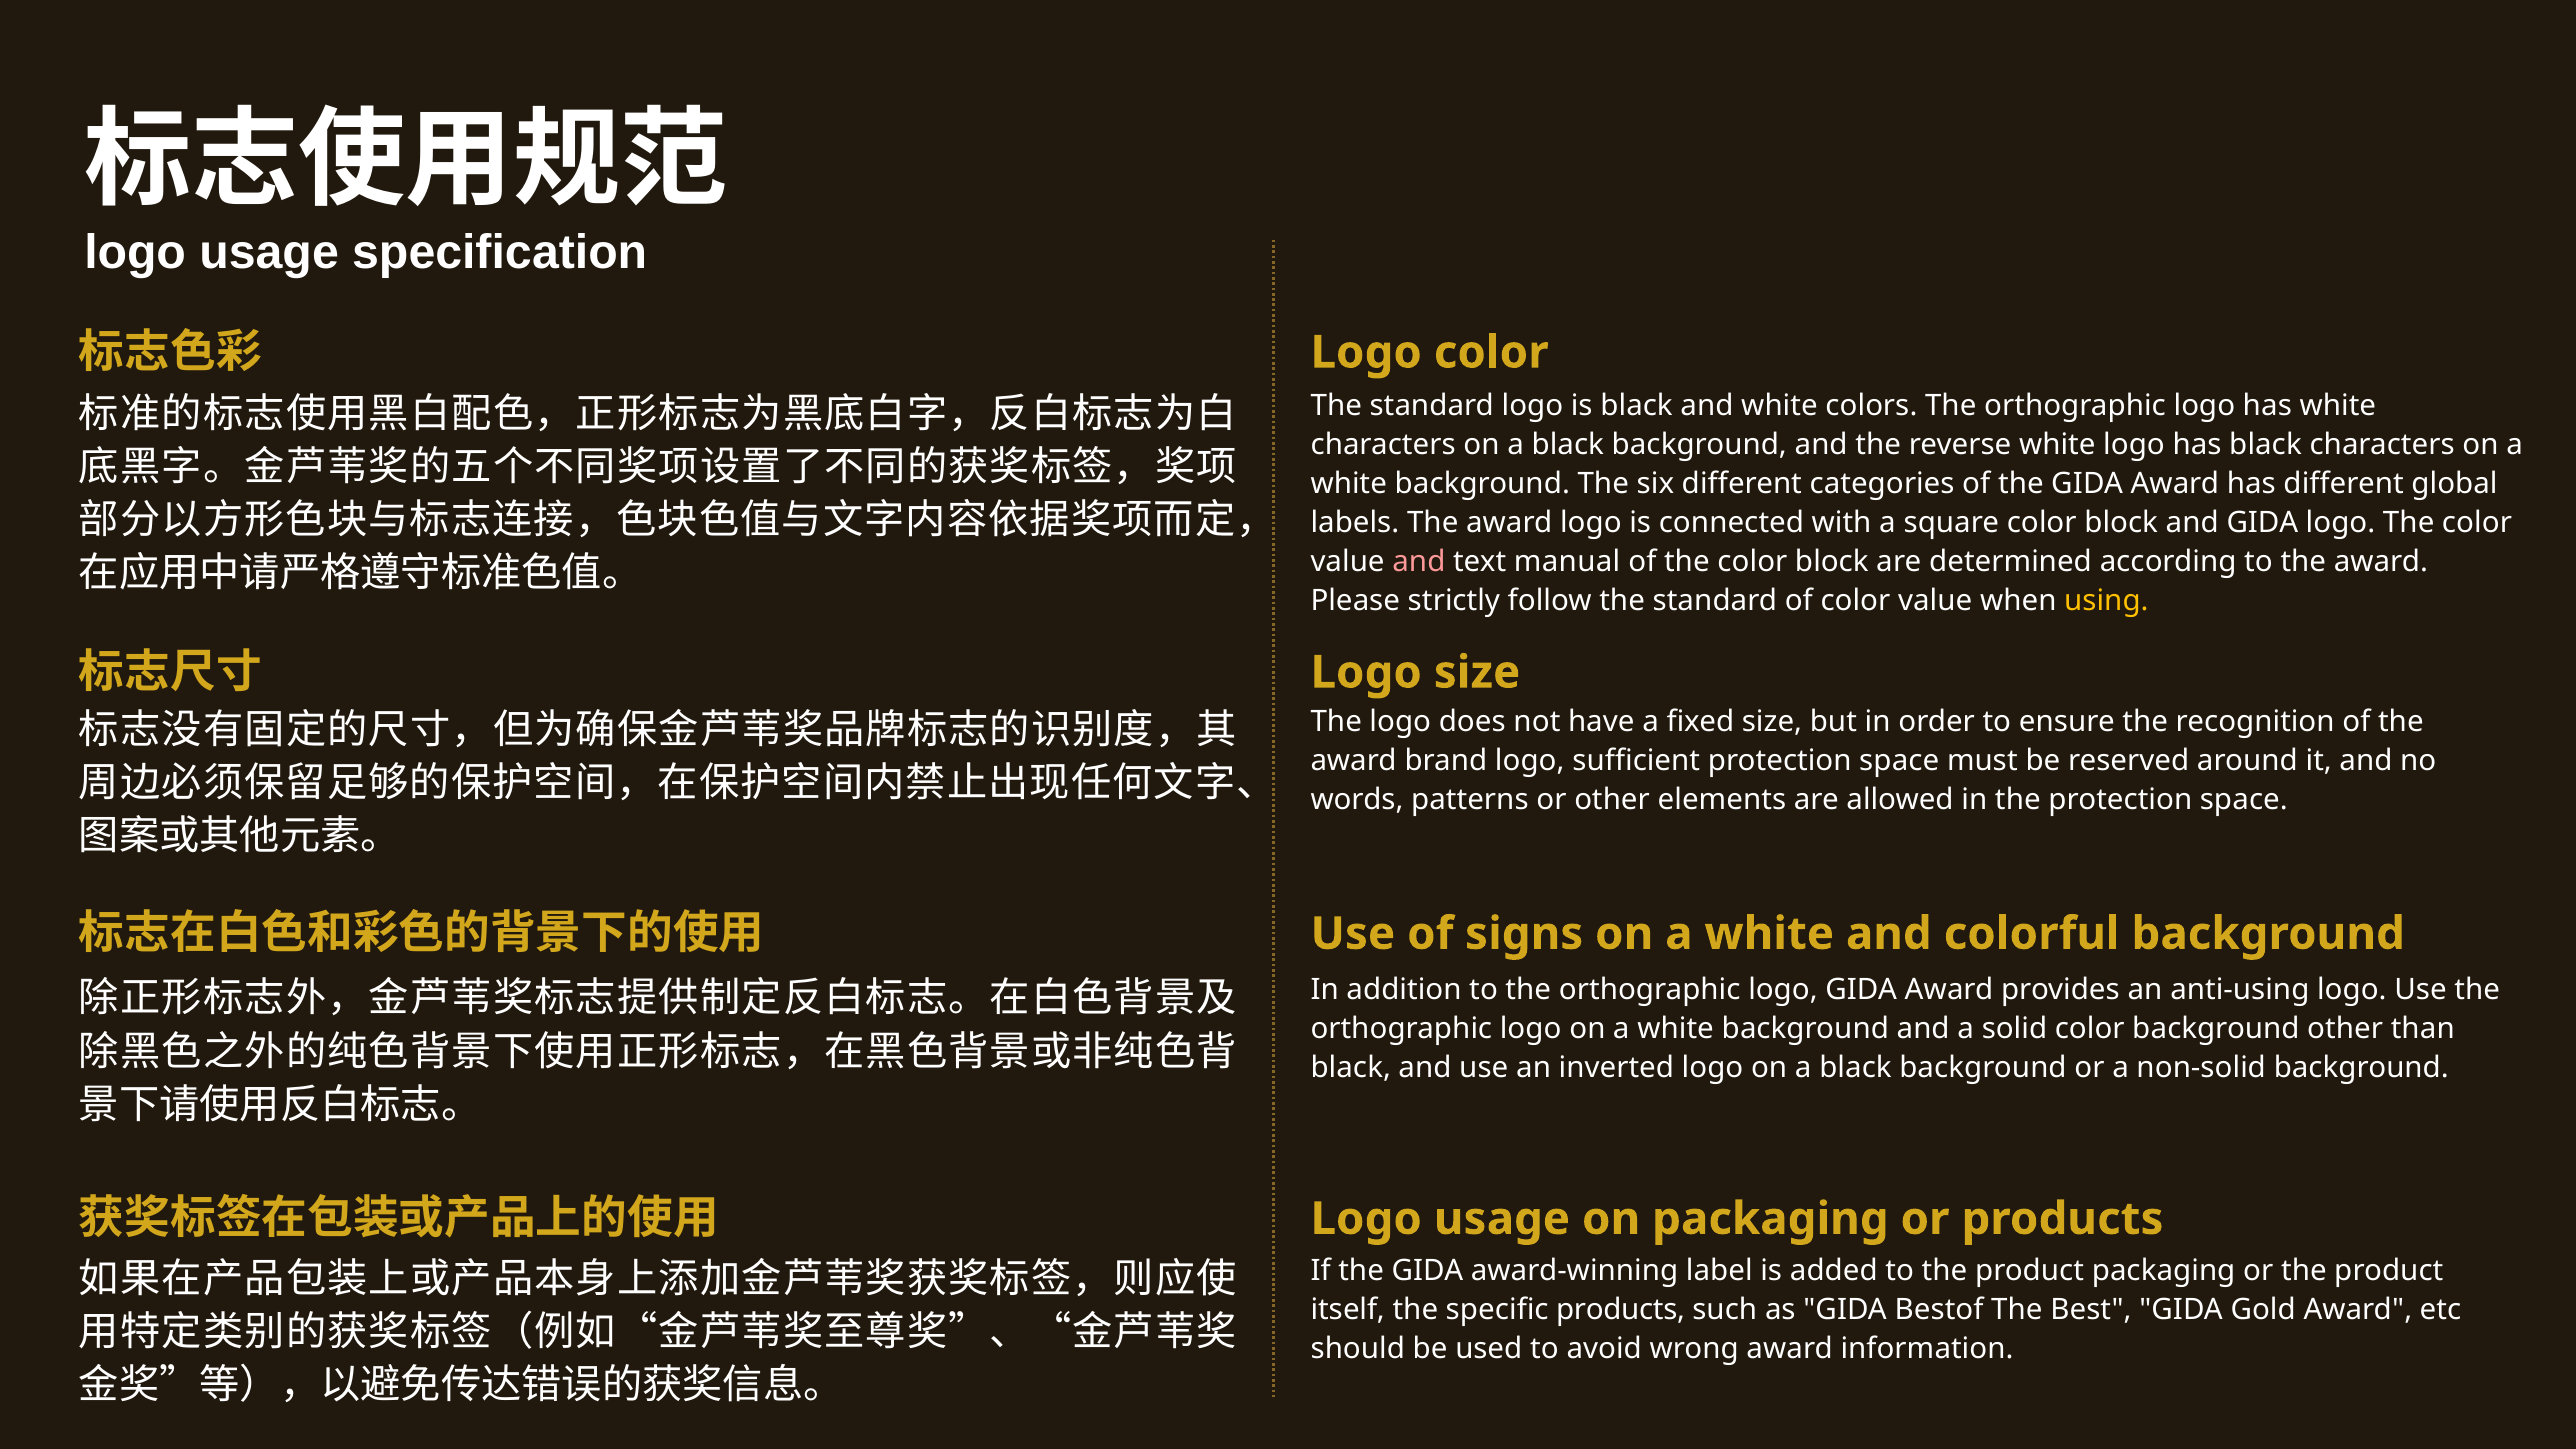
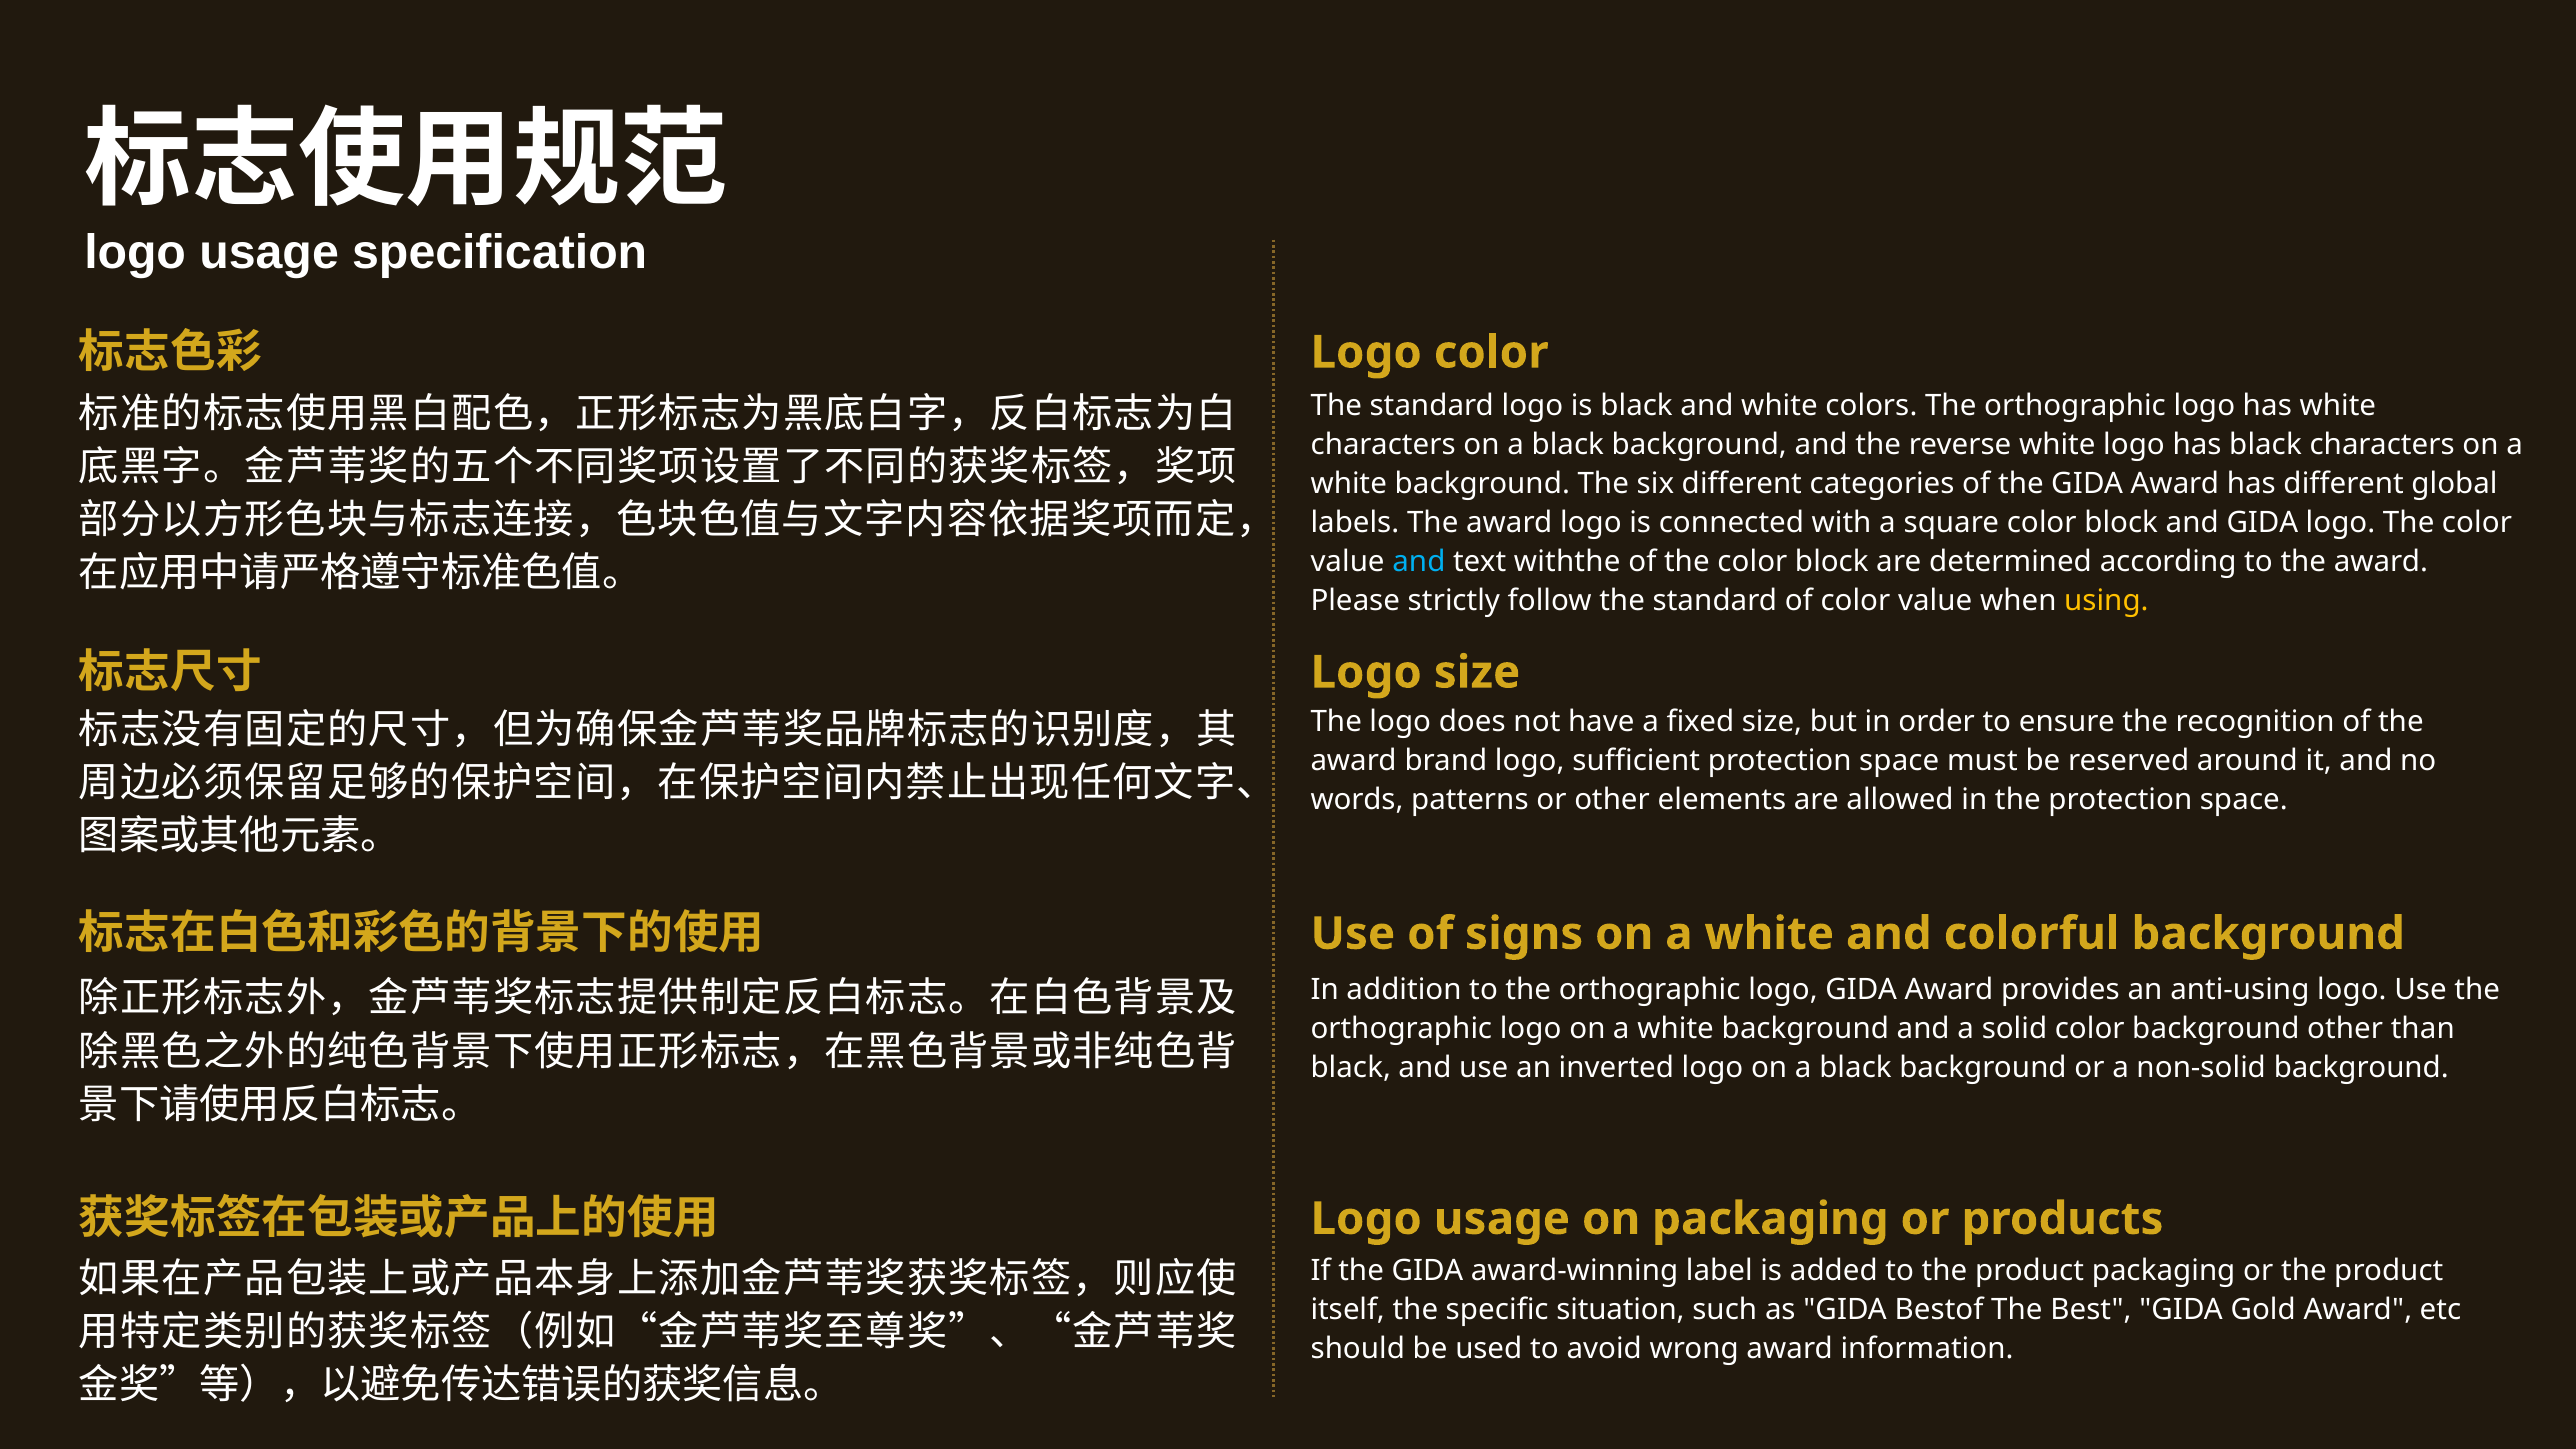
and colour: pink -> light blue (1419, 561)
manual: manual -> withthe (1567, 561)
specific products: products -> situation (1620, 1309)
